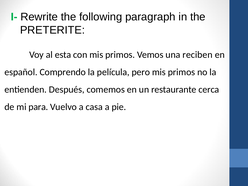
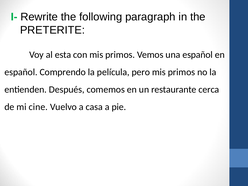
una reciben: reciben -> español (198, 55)
para: para -> cine (38, 107)
